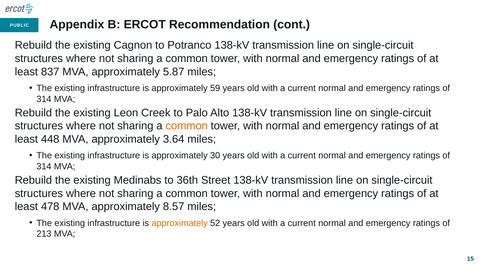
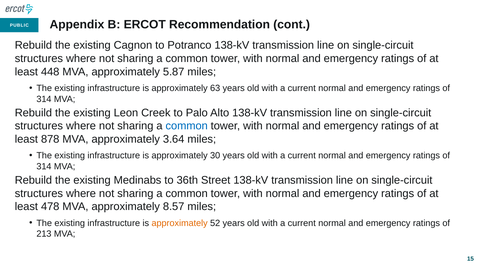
837: 837 -> 448 (50, 72)
59: 59 -> 63 (215, 88)
common colour: orange -> blue (187, 126)
448: 448 -> 878 (50, 139)
